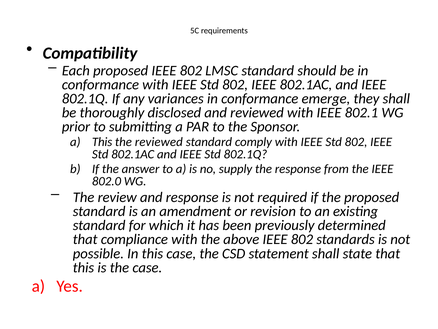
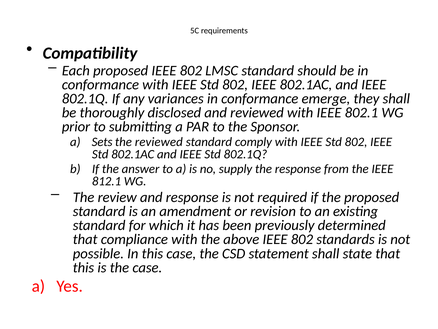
a This: This -> Sets (102, 142)
802.0: 802.0 -> 812.1 (107, 181)
